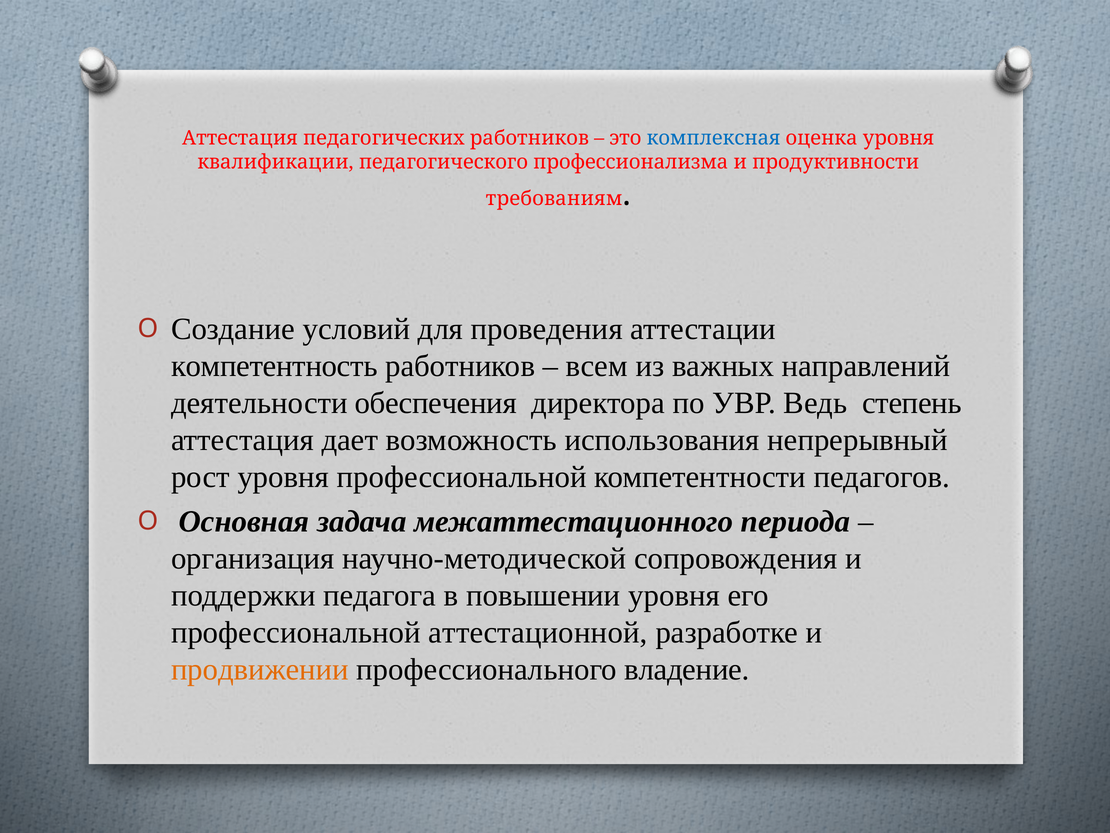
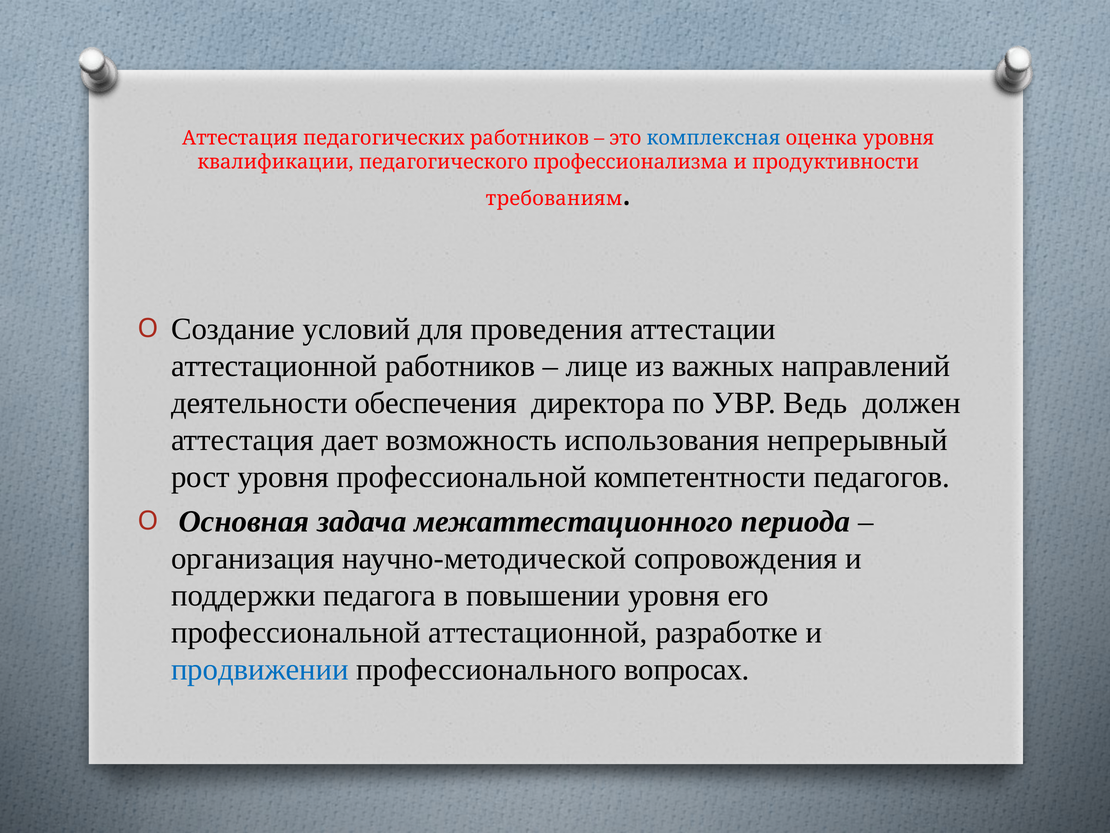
компетентность: компетентность -> аттестационной (274, 366)
всем: всем -> лице (597, 366)
степень: степень -> должен (912, 403)
продвижении colour: orange -> blue (260, 669)
владение: владение -> вопросах (687, 669)
